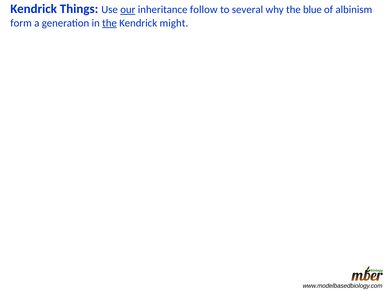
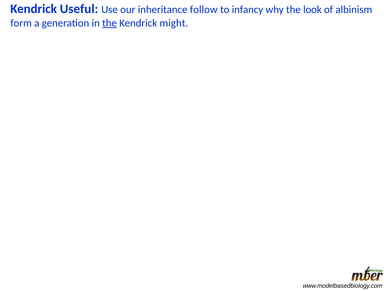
Things: Things -> Useful (79, 9)
our underline: present -> none (128, 10)
several: several -> infancy (248, 10)
blue: blue -> look (312, 10)
